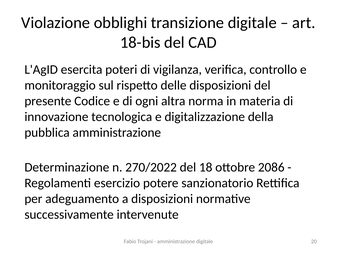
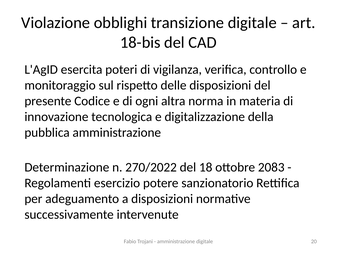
2086: 2086 -> 2083 (271, 167)
